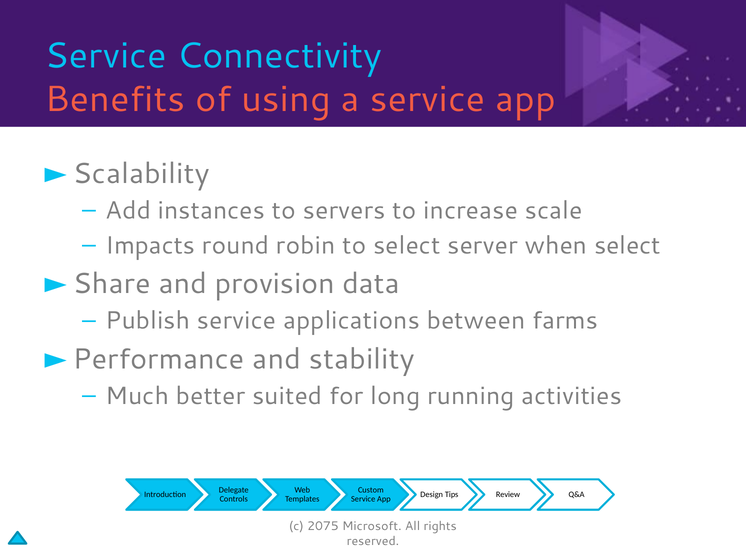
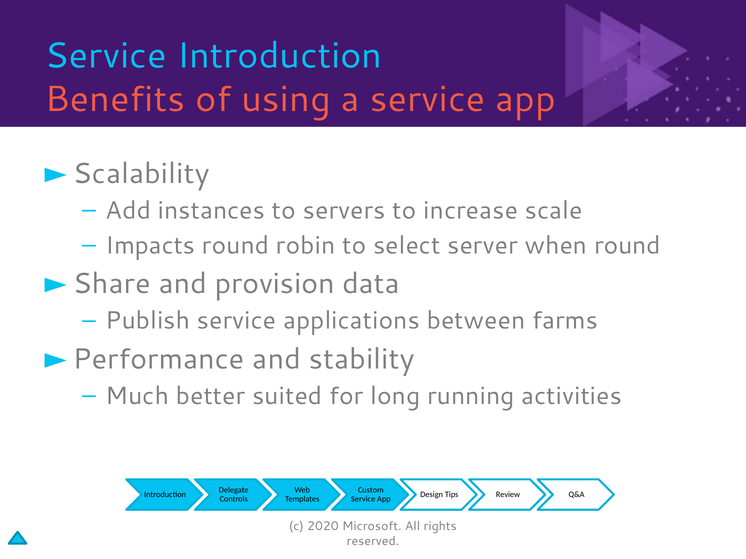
Service Connectivity: Connectivity -> Introduction (279, 56)
when select: select -> round (627, 246)
2075: 2075 -> 2020 (323, 527)
